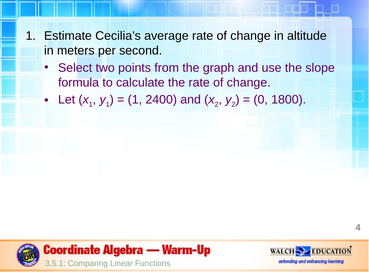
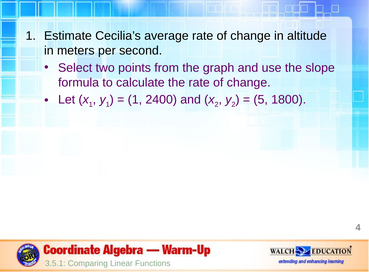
0: 0 -> 5 (261, 100)
